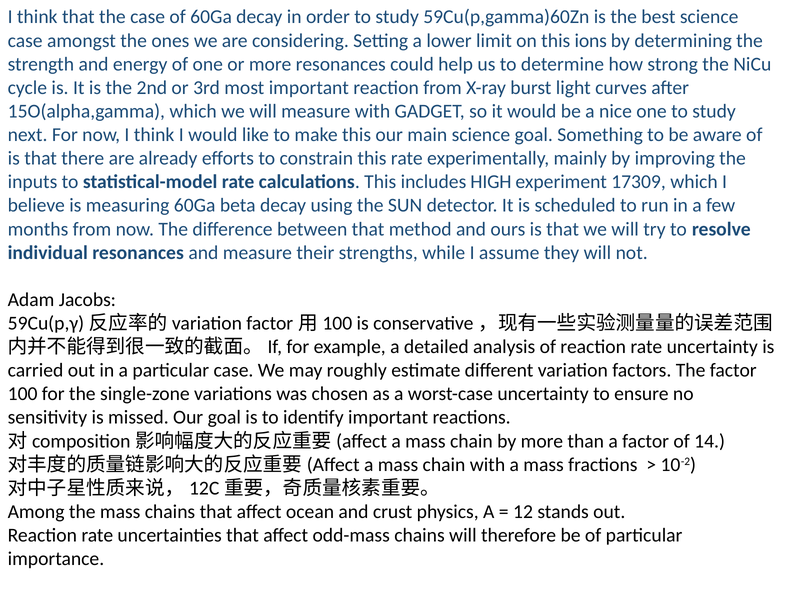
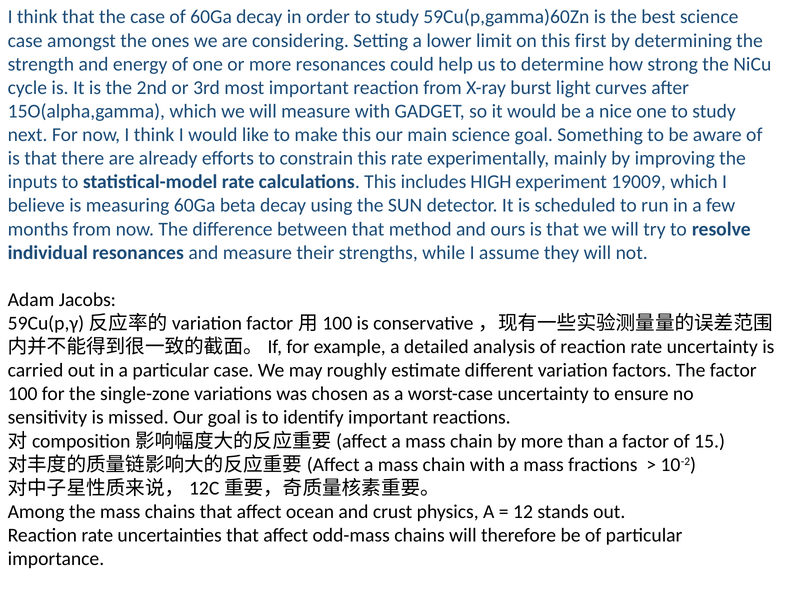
ions: ions -> first (591, 41)
17309: 17309 -> 19009 (639, 182)
14: 14 -> 15 (710, 441)
